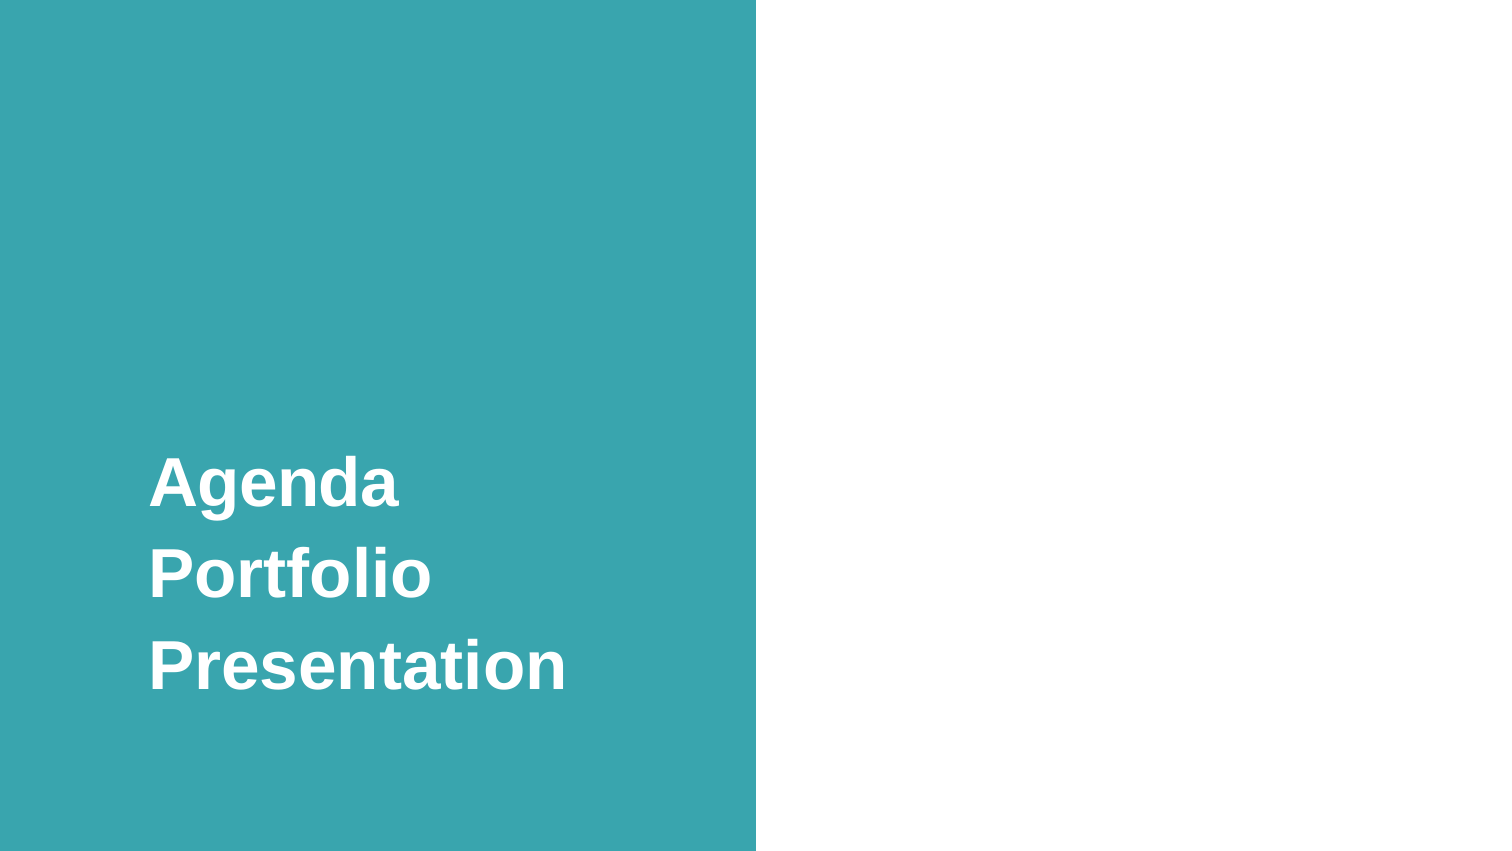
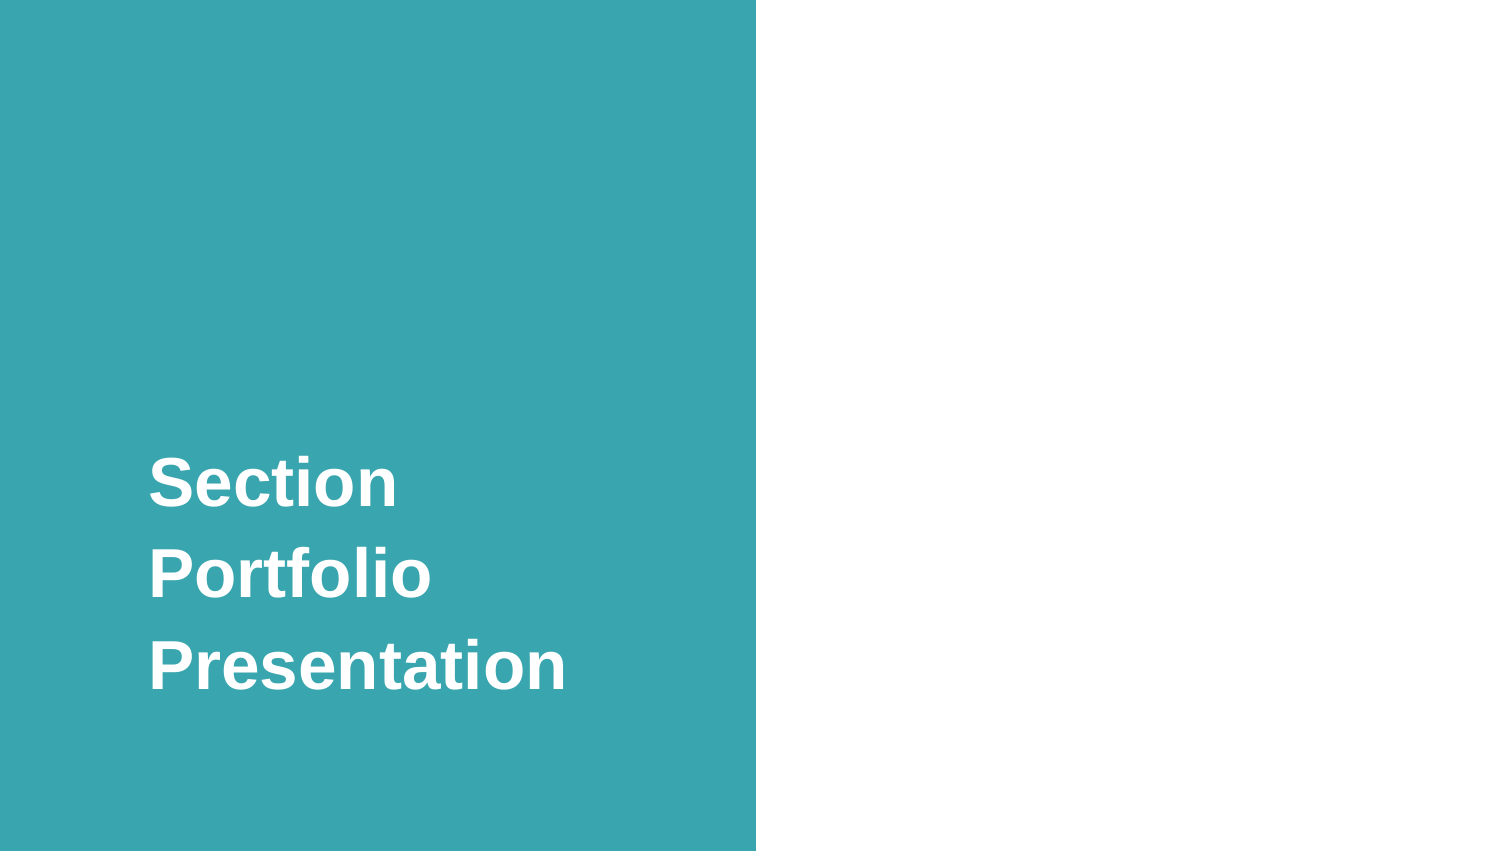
Agenda: Agenda -> Section (273, 483)
